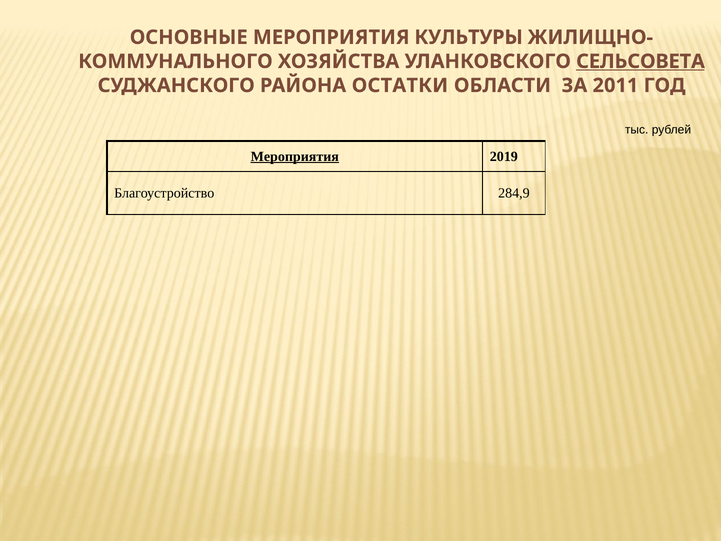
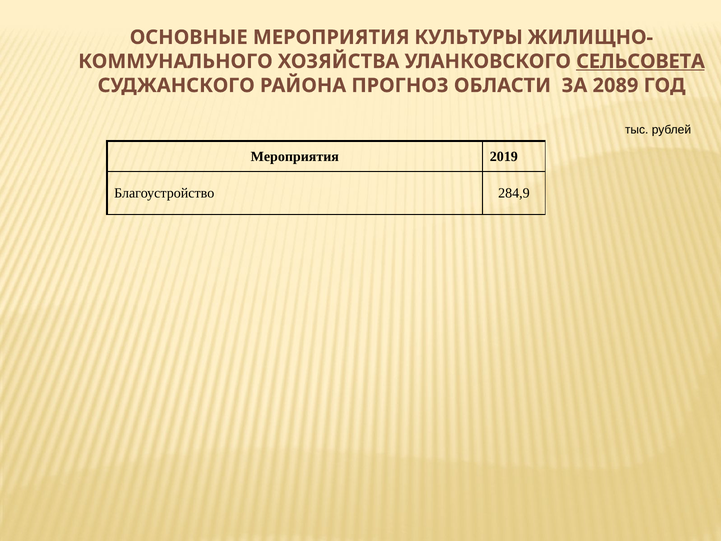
ОСТАТКИ: ОСТАТКИ -> ПРОГНОЗ (400, 85)
2011: 2011 -> 2089 (615, 85)
Мероприятия underline: present -> none (295, 156)
